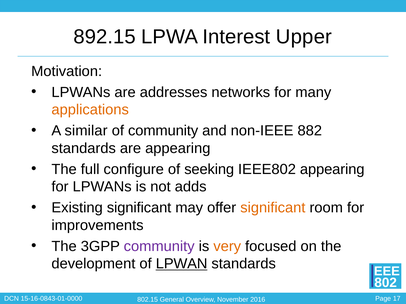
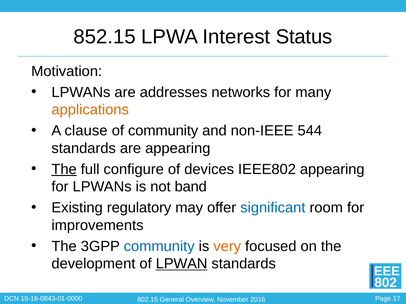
892.15: 892.15 -> 852.15 (105, 37)
Upper: Upper -> Status (304, 37)
similar: similar -> clause (86, 131)
882: 882 -> 544 (310, 131)
The underline: none -> present (64, 169)
seeking: seeking -> devices (209, 169)
adds: adds -> band (191, 187)
Existing significant: significant -> regulatory (139, 208)
significant colour: orange -> blue (273, 208)
community colour: purple -> blue (159, 247)
